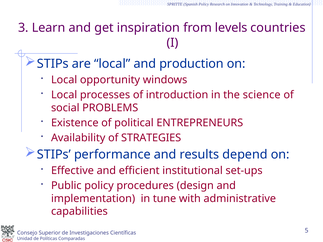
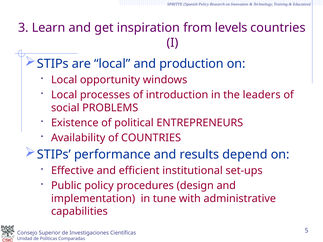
science: science -> leaders (262, 95)
of STRATEGIES: STRATEGIES -> COUNTRIES (151, 138)
